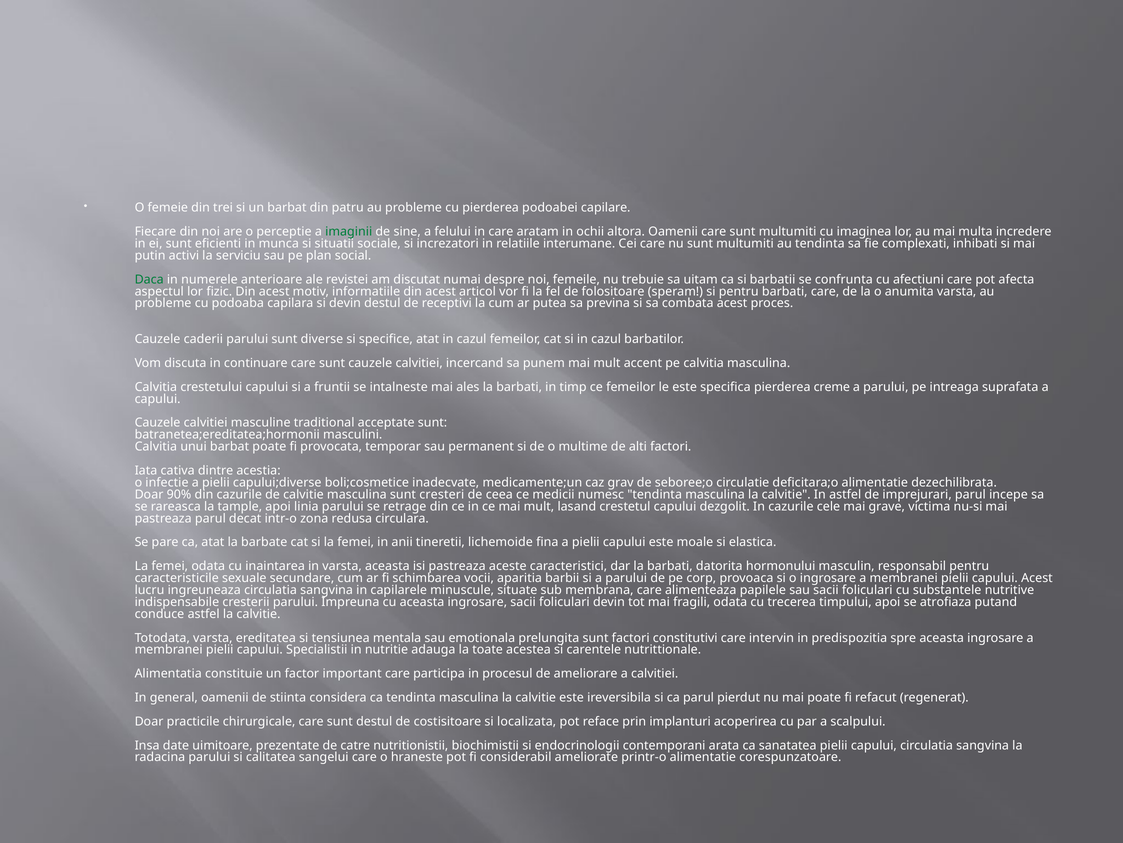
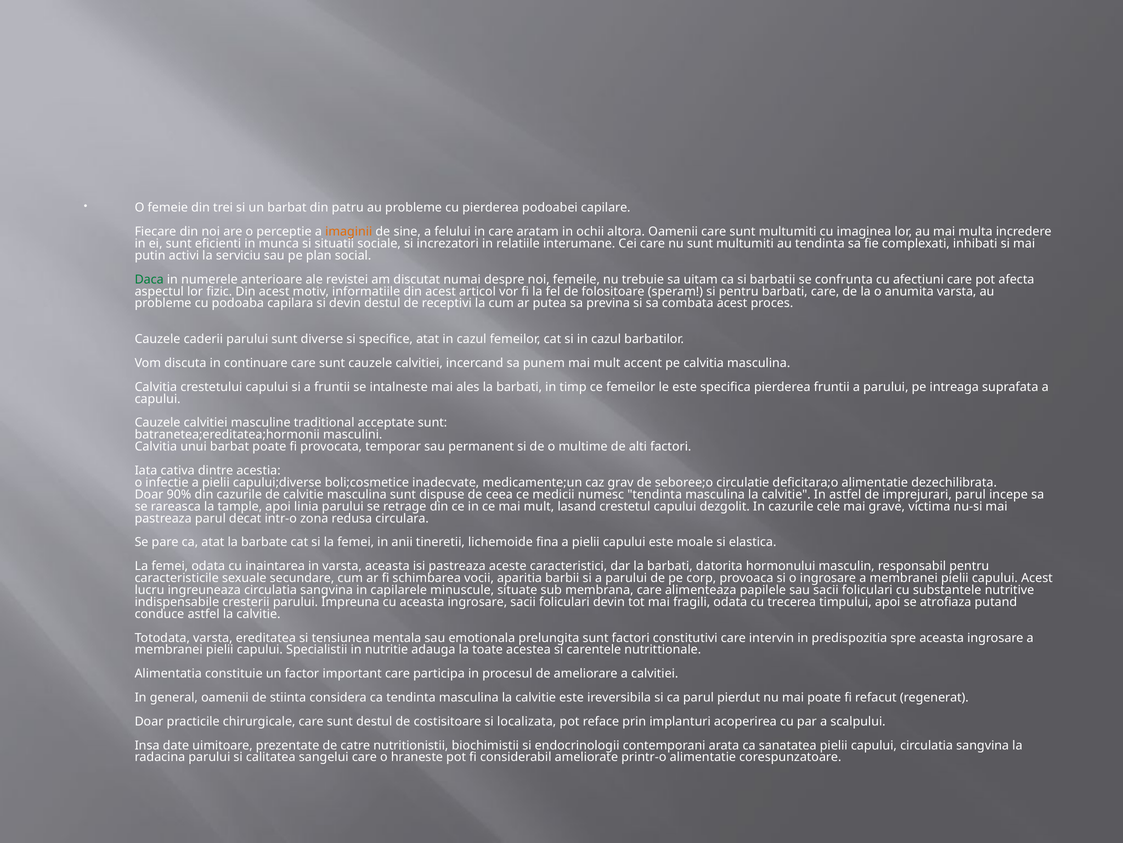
imaginii colour: green -> orange (349, 231)
pierderea creme: creme -> fruntii (832, 387)
cresteri: cresteri -> dispuse (442, 494)
